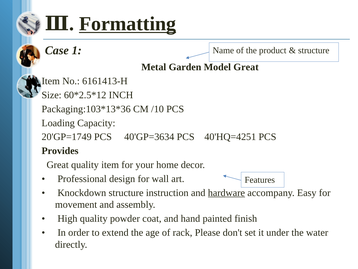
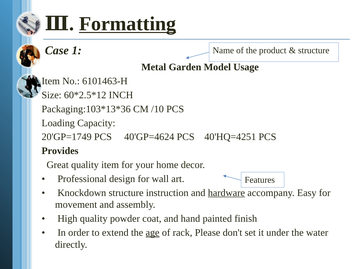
Model Great: Great -> Usage (246, 67)
6161413-H: 6161413-H -> 6101463-H (105, 81)
40'GP=3634: 40'GP=3634 -> 40'GP=4624 (149, 137)
age underline: none -> present (153, 232)
